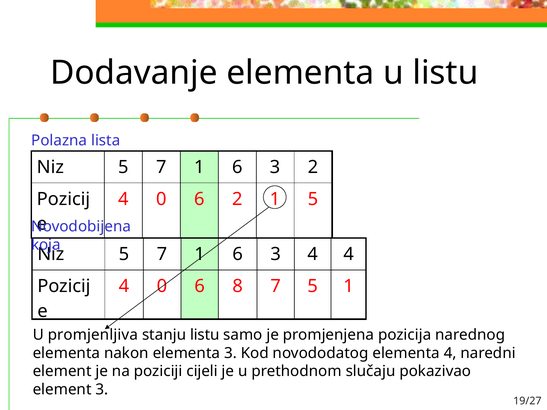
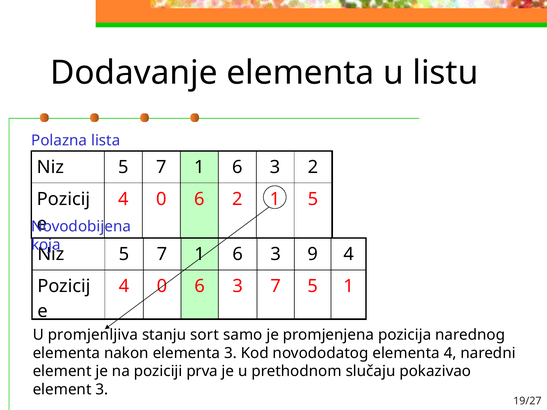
3 4: 4 -> 9 (313, 254)
0 6 8: 8 -> 3 (238, 286)
stanju listu: listu -> sort (205, 335)
cijeli: cijeli -> prva (202, 371)
